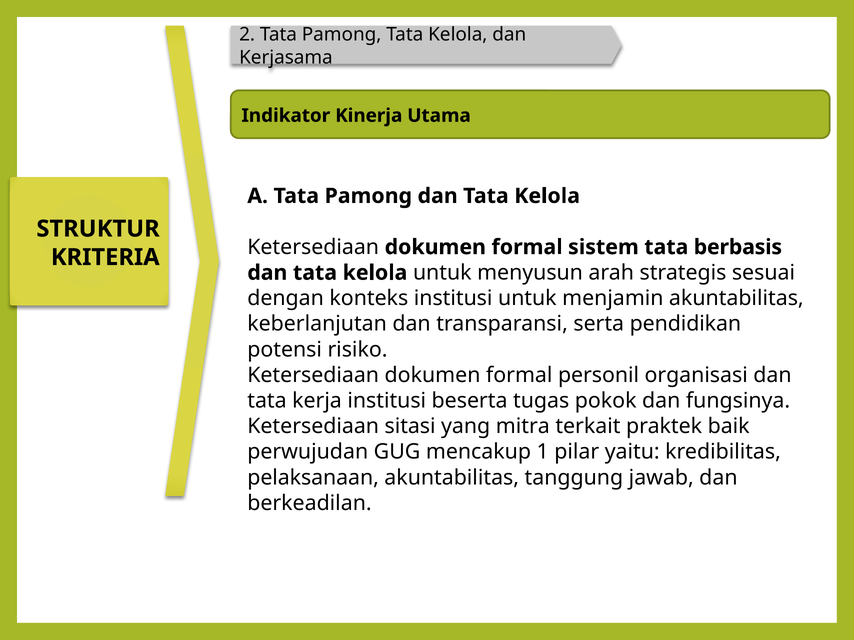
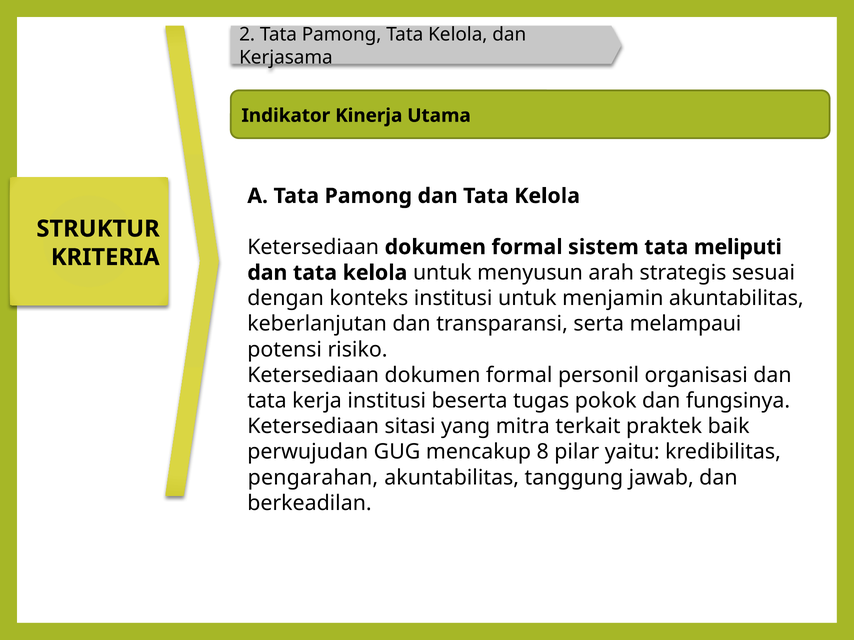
berbasis: berbasis -> meliputi (738, 247)
pendidikan: pendidikan -> melampaui (685, 324)
1: 1 -> 8 (543, 452)
pelaksanaan: pelaksanaan -> pengarahan (313, 478)
